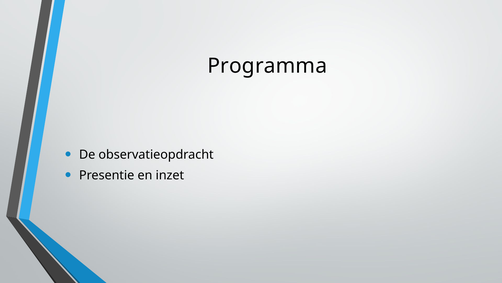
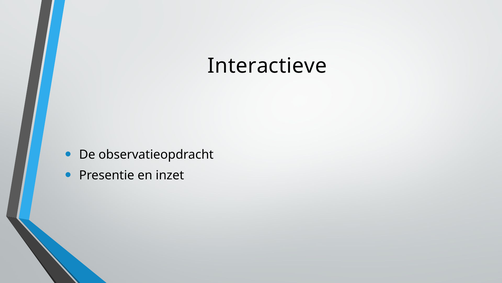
Programma: Programma -> Interactieve (267, 66)
